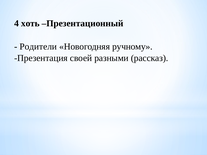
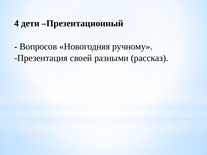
хоть: хоть -> дети (30, 23)
Родители: Родители -> Вопросов (38, 47)
